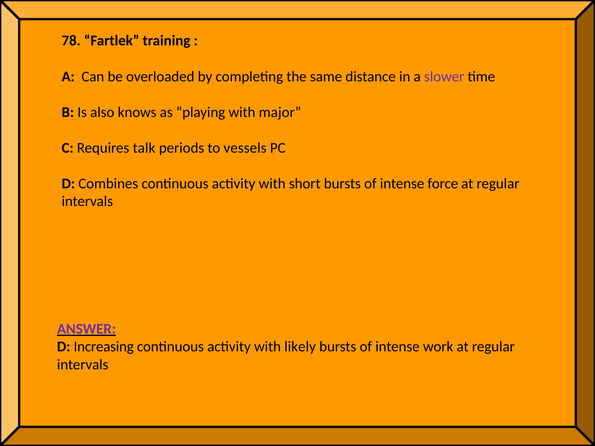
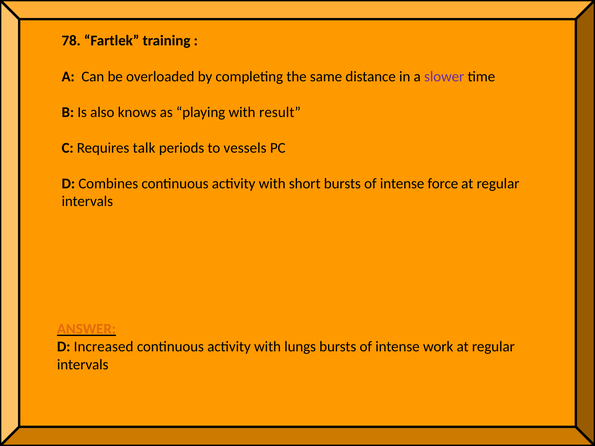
major: major -> result (280, 112)
ANSWER colour: purple -> orange (86, 329)
Increasing: Increasing -> Increased (104, 347)
likely: likely -> lungs (300, 347)
